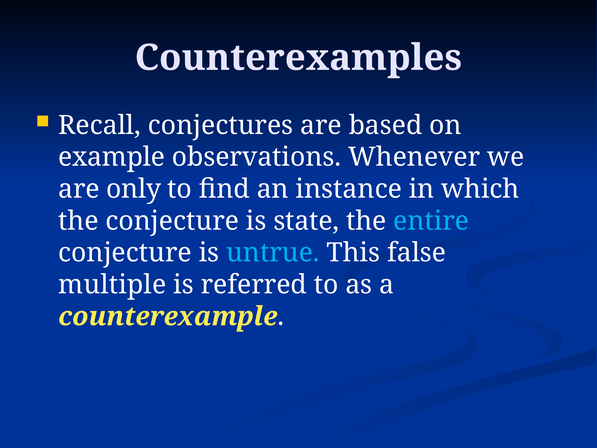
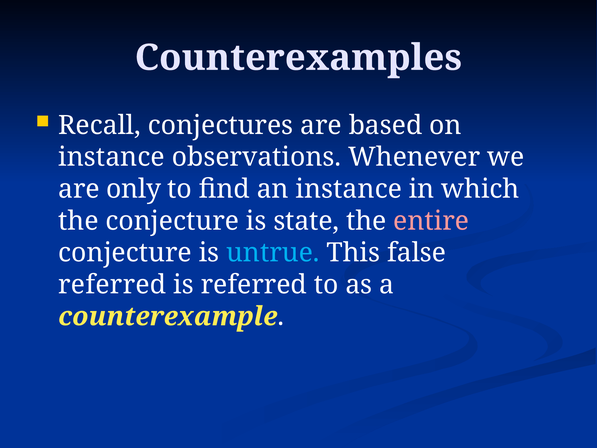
example: example -> instance (112, 157)
entire colour: light blue -> pink (431, 221)
multiple: multiple -> referred (112, 284)
